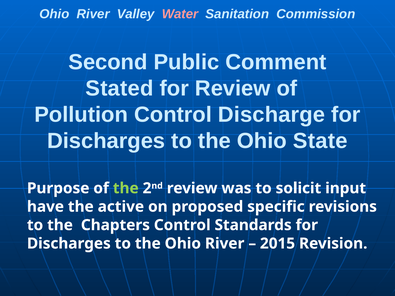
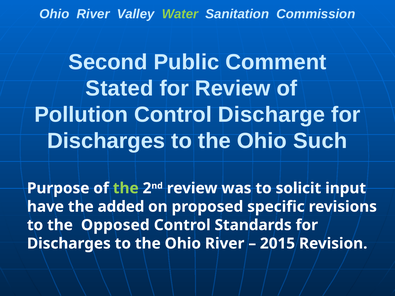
Water colour: pink -> light green (180, 14)
State: State -> Such (320, 141)
active: active -> added (121, 207)
Chapters: Chapters -> Opposed (115, 225)
